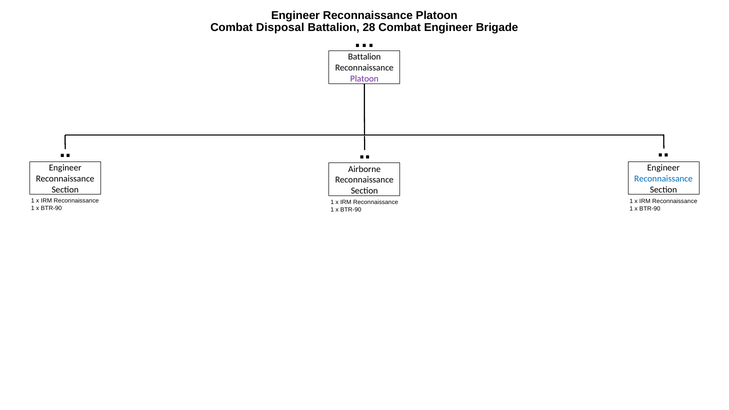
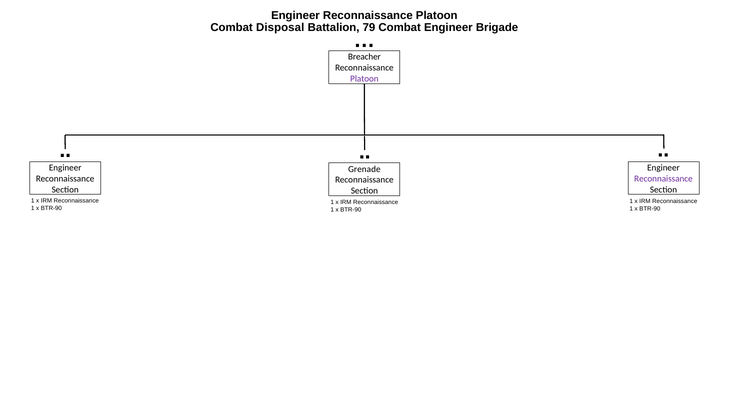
28: 28 -> 79 (369, 28)
Battalion: Battalion -> Breacher (364, 57)
Airborne: Airborne -> Grenade (364, 169)
Reconnaissance colour: blue -> purple (663, 179)
